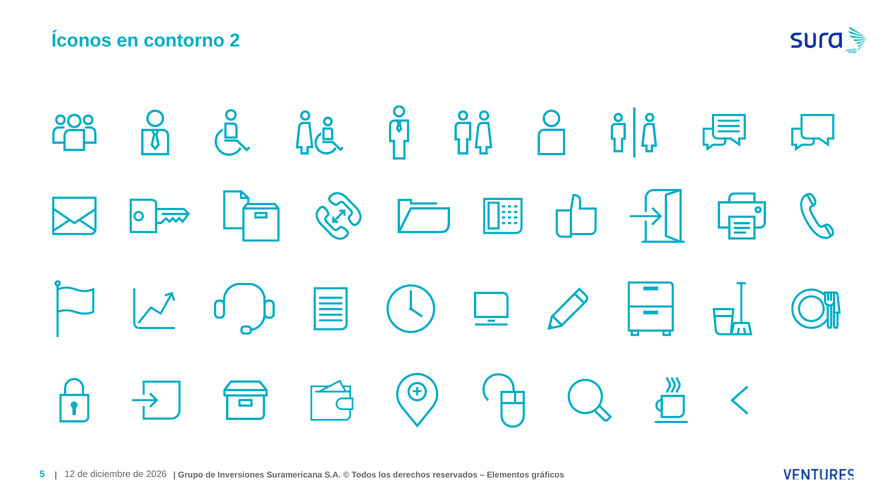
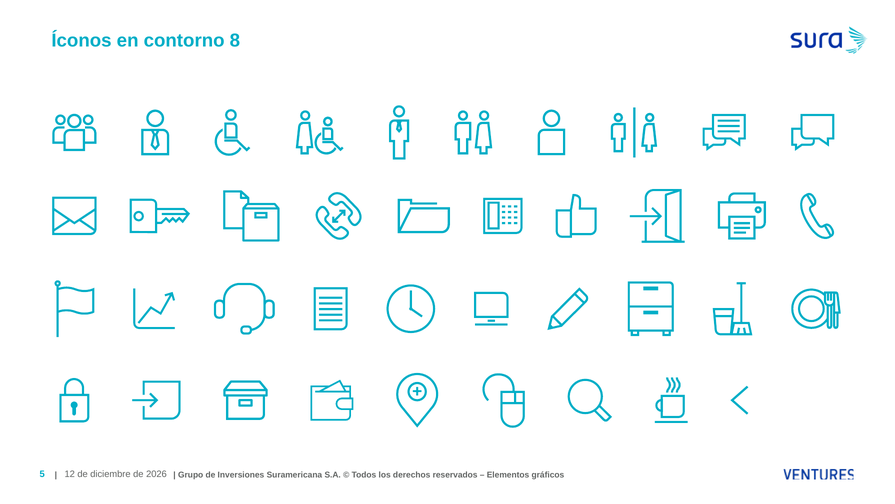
2: 2 -> 8 (235, 40)
